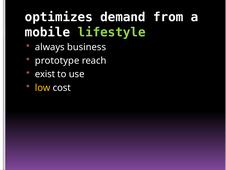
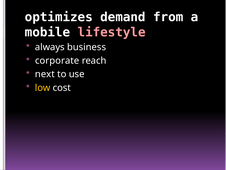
lifestyle colour: light green -> pink (112, 32)
prototype: prototype -> corporate (57, 60)
exist: exist -> next (45, 74)
